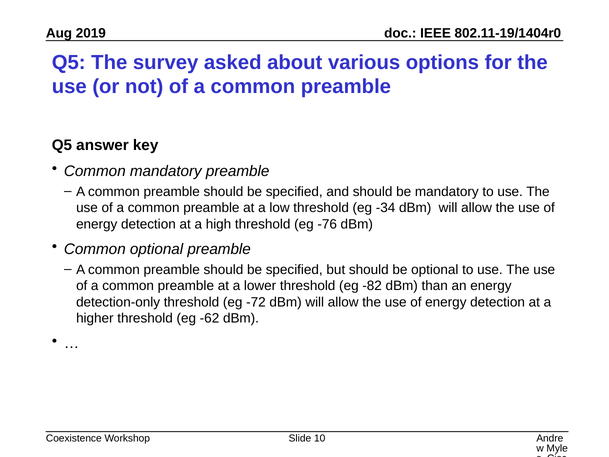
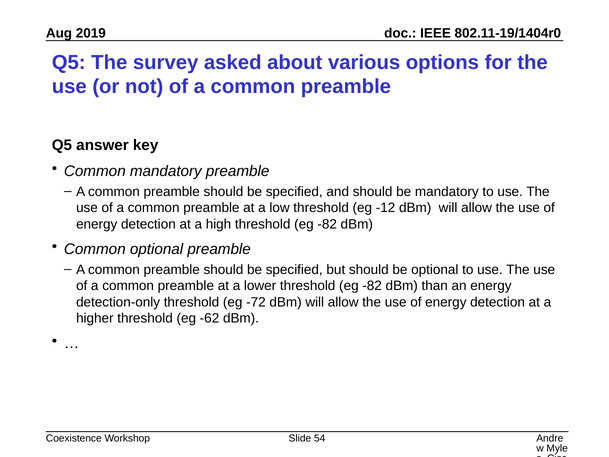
-34: -34 -> -12 (386, 208)
high threshold eg -76: -76 -> -82 (327, 224)
10: 10 -> 54 (320, 438)
